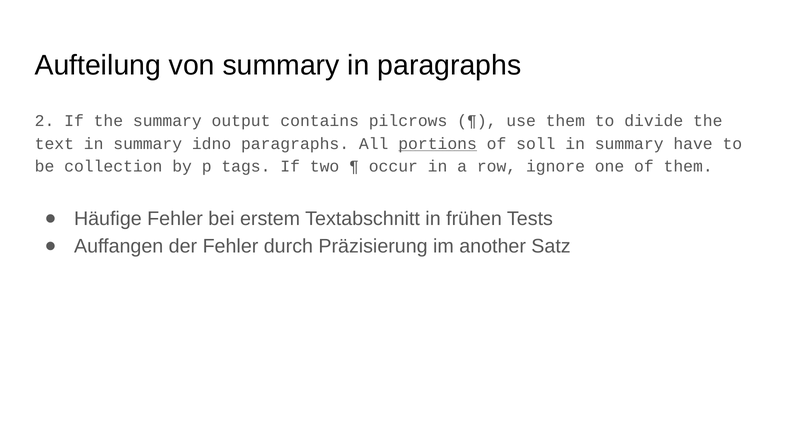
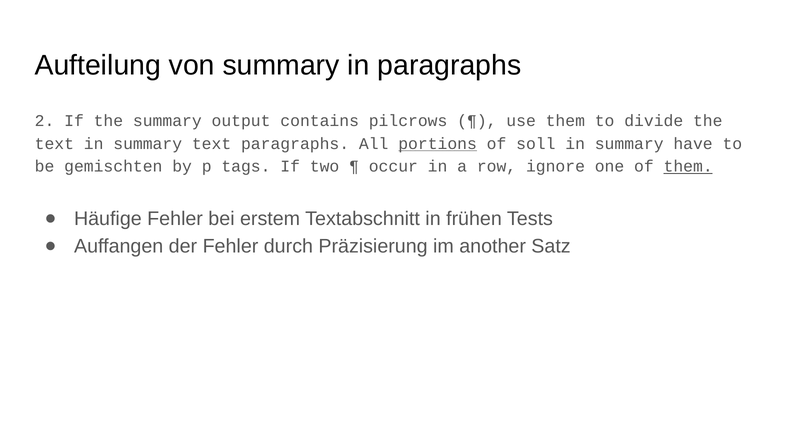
summary idno: idno -> text (212, 144)
collection: collection -> gemischten (113, 166)
them underline: none -> present (688, 166)
